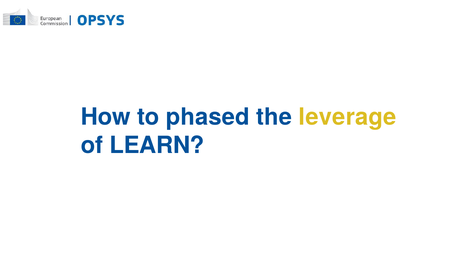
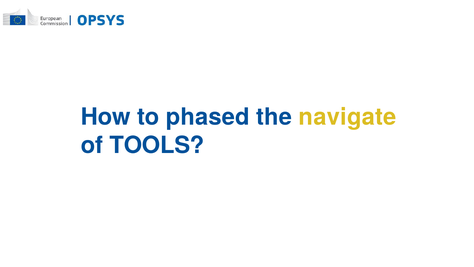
leverage: leverage -> navigate (348, 117)
LEARN: LEARN -> TOOLS (157, 145)
